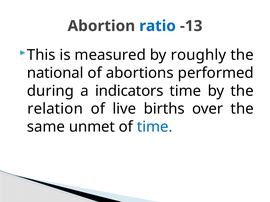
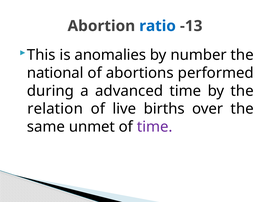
measured: measured -> anomalies (110, 55)
roughly: roughly -> number (199, 55)
indicators: indicators -> advanced (129, 91)
time colour: blue -> purple (155, 127)
